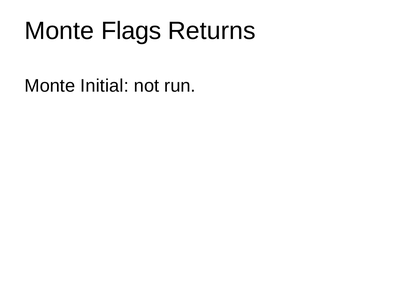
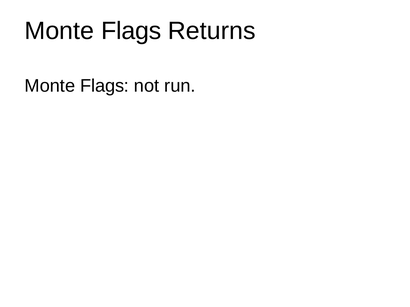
Initial: Initial -> Flags (105, 86)
